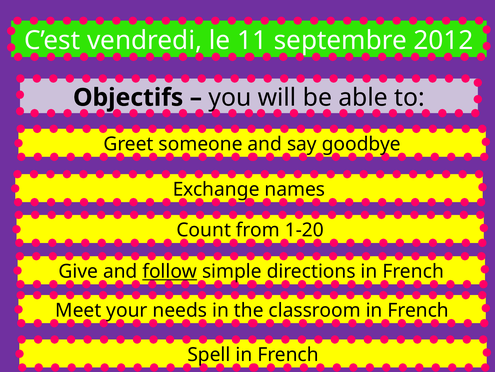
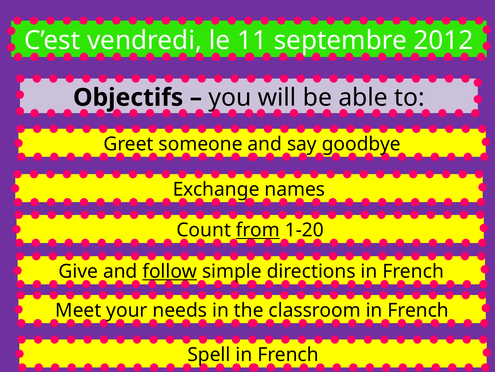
from underline: none -> present (258, 230)
